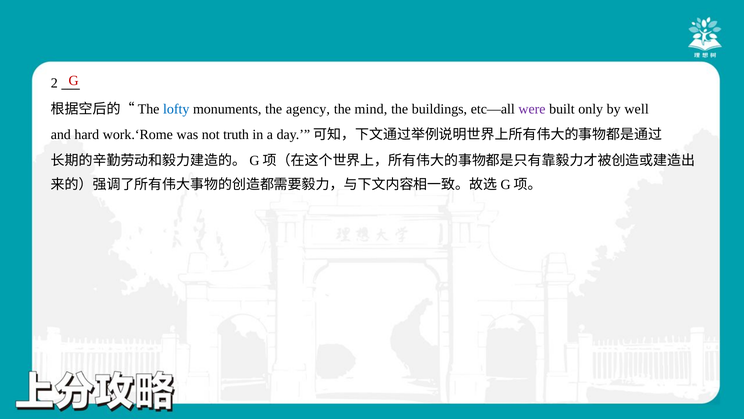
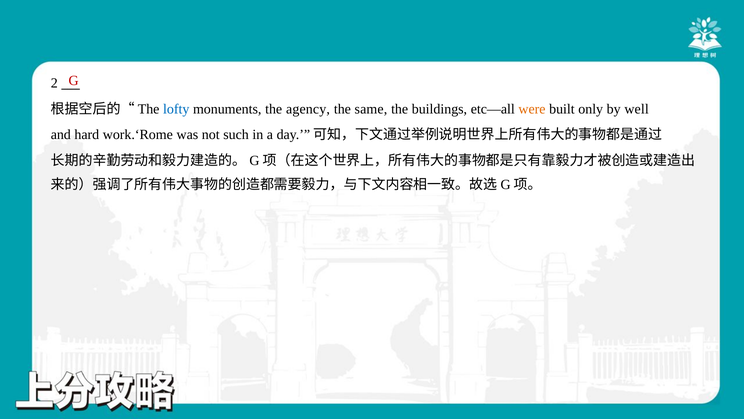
mind: mind -> same (371, 109)
were colour: purple -> orange (532, 109)
truth: truth -> such (236, 135)
